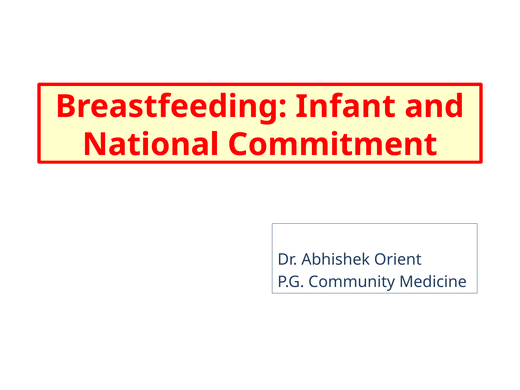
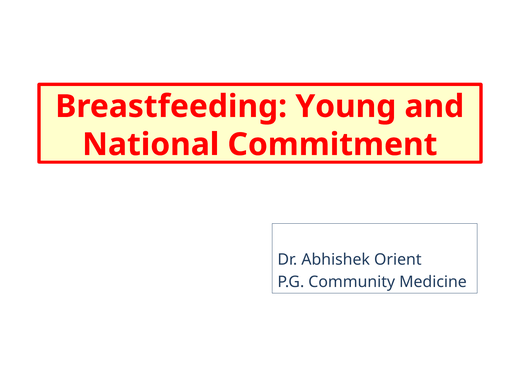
Infant: Infant -> Young (346, 106)
